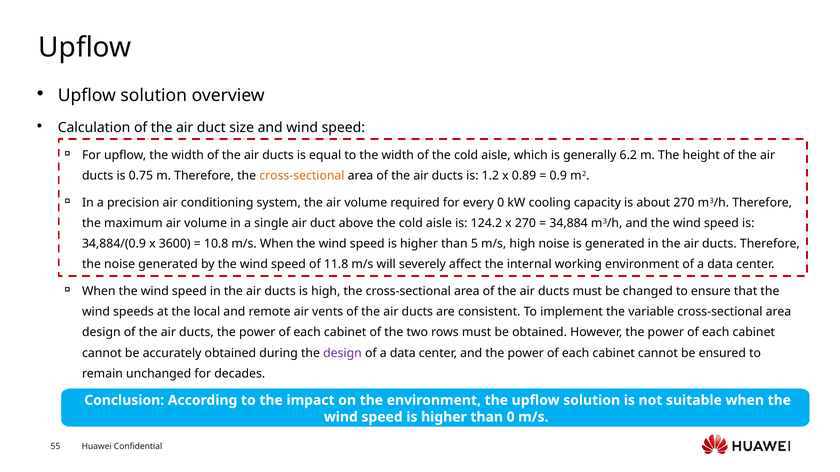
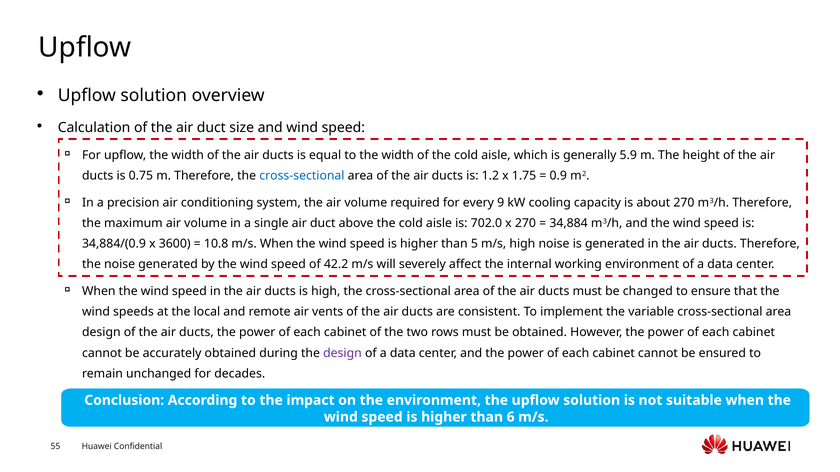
6.2: 6.2 -> 5.9 (628, 155)
cross-sectional colour: orange -> blue (302, 176)
0.89: 0.89 -> 1.75 (524, 176)
every 0: 0 -> 9 (501, 203)
124.2: 124.2 -> 702.0 (486, 224)
11.8: 11.8 -> 42.2 (336, 265)
than 0: 0 -> 6 (511, 417)
